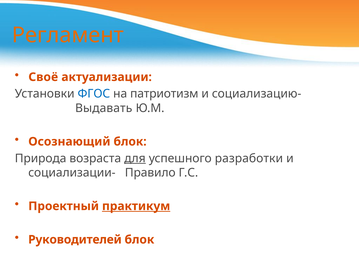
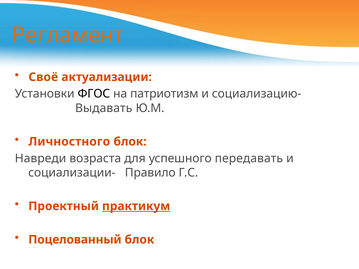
ФГОС colour: blue -> black (94, 94)
Осознающий: Осознающий -> Личностного (69, 142)
Природа: Природа -> Навреди (41, 158)
для underline: present -> none (135, 158)
разработки: разработки -> передавать (249, 158)
Руководителей: Руководителей -> Поцелованный (75, 240)
